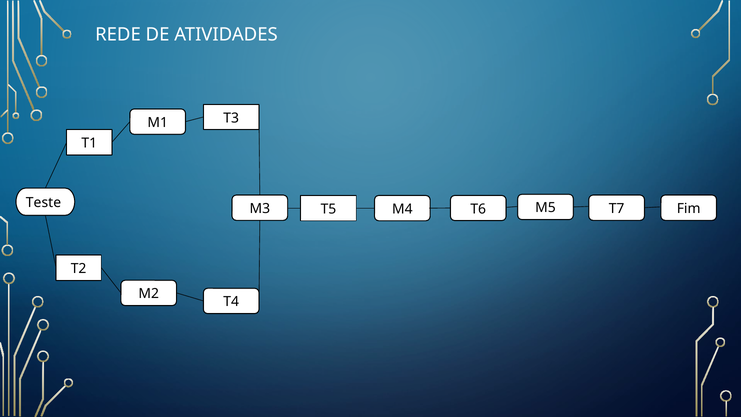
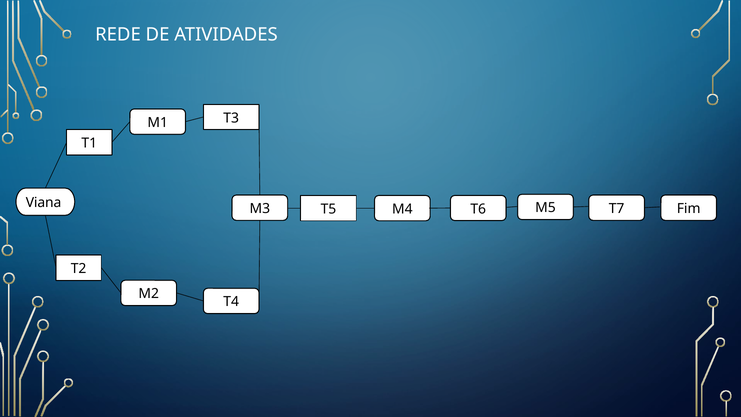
Teste: Teste -> Viana (44, 203)
